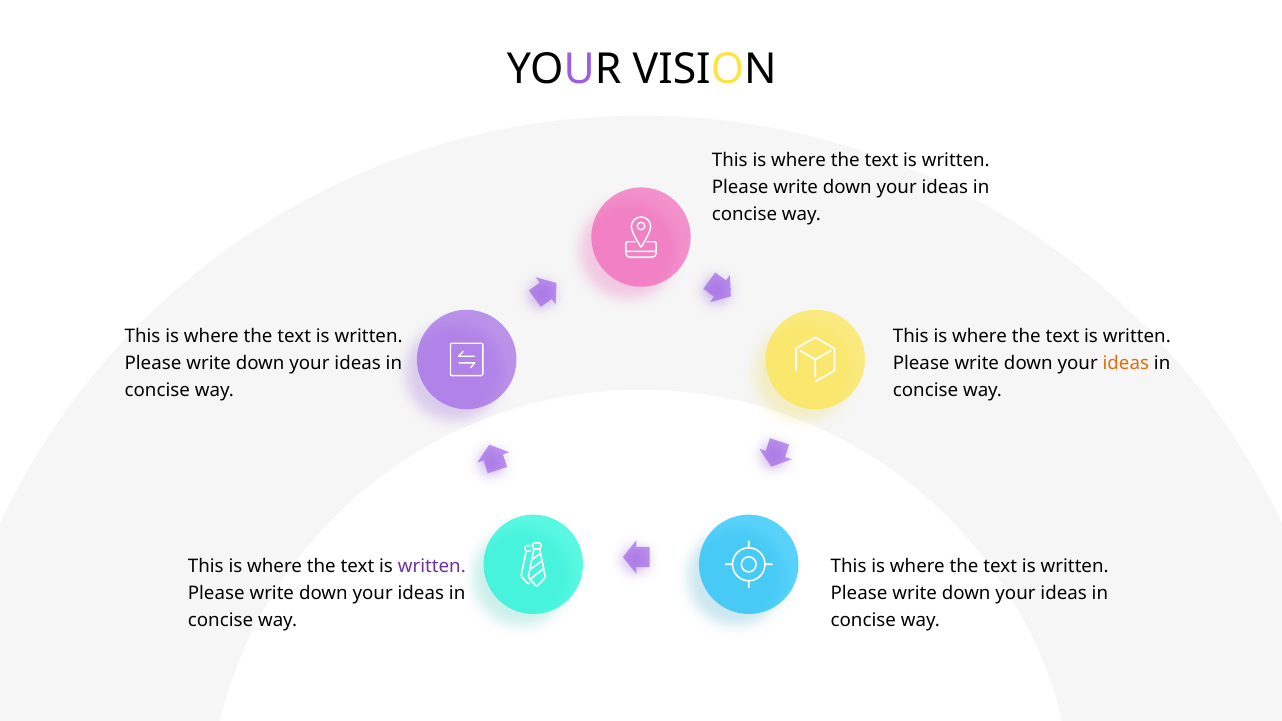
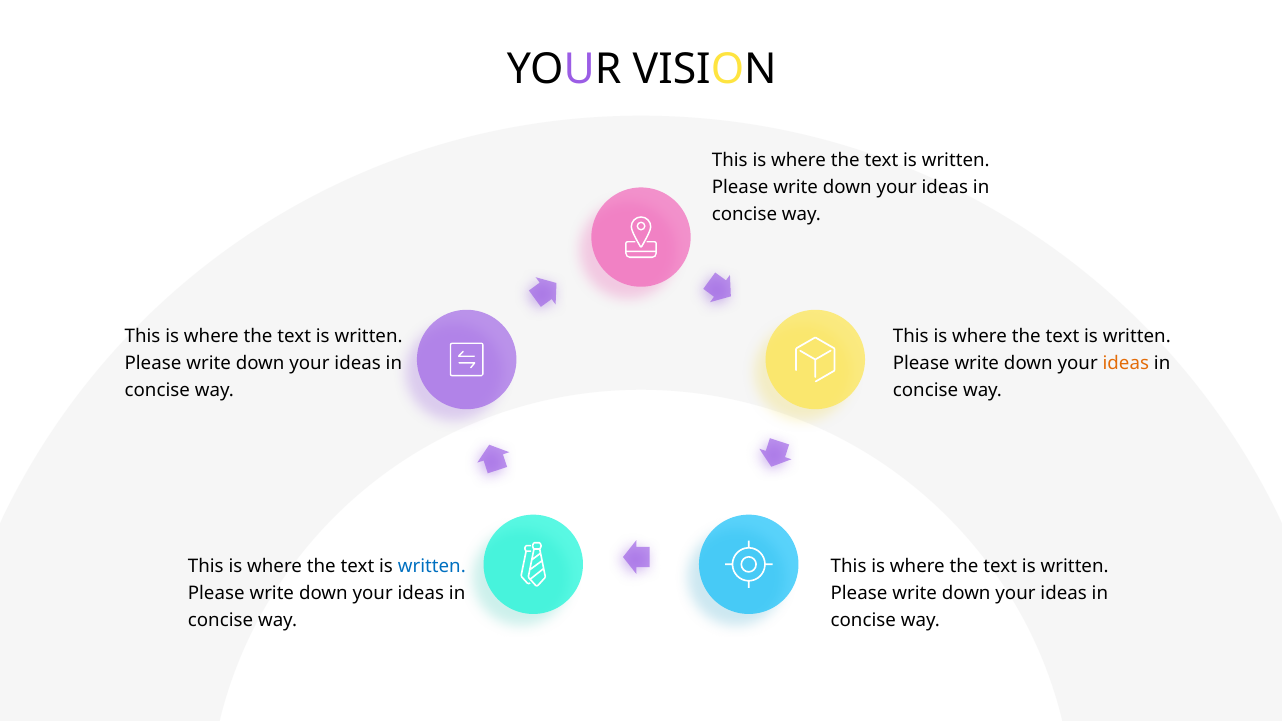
written colour: purple -> blue (432, 566)
